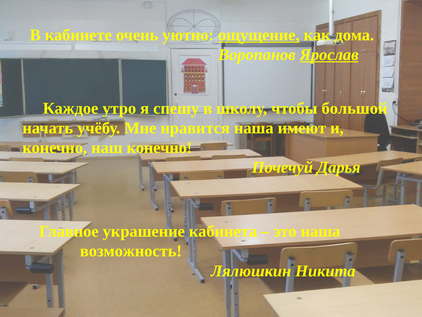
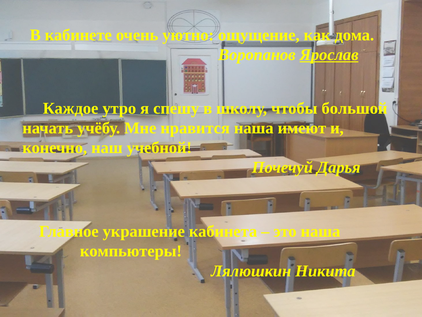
ощущение underline: present -> none (259, 35)
наш конечно: конечно -> учебной (159, 148)
возможность: возможность -> компьютеры (131, 251)
